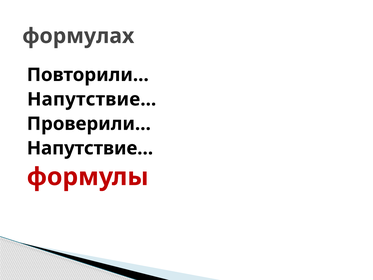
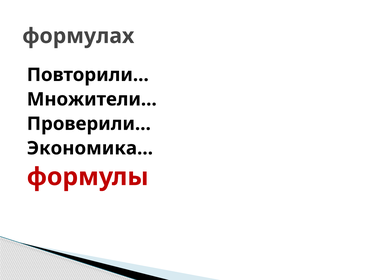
Напутствие…: Напутствие… -> Множители… (92, 99)
Напутствие…: Напутствие… -> Экономика… (90, 148)
